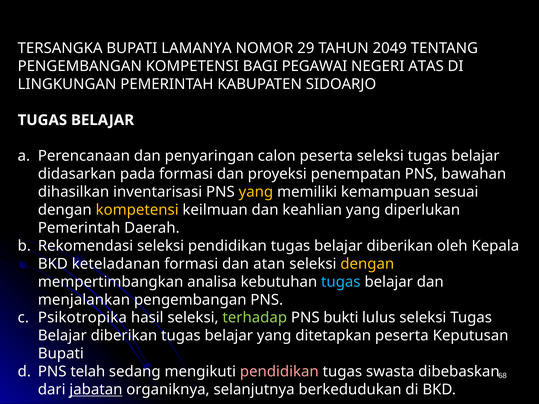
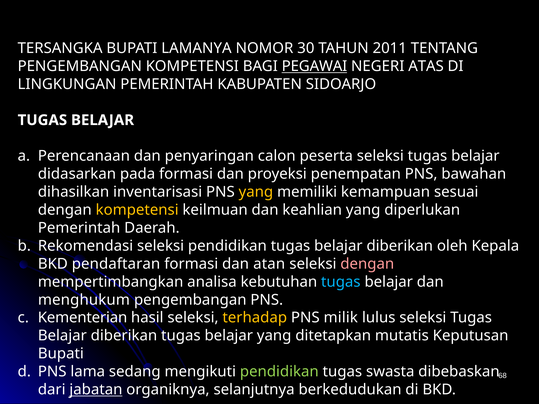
29: 29 -> 30 (306, 48)
2049: 2049 -> 2011 (390, 48)
PEGAWAI underline: none -> present (315, 66)
keteladanan: keteladanan -> pendaftaran (116, 264)
dengan colour: yellow -> pink (367, 264)
menjalankan: menjalankan -> menghukum (84, 300)
Psikotropika: Psikotropika -> Kementerian (83, 318)
terhadap colour: light green -> yellow (255, 318)
bukti: bukti -> milik (341, 318)
ditetapkan peserta: peserta -> mutatis (402, 336)
telah: telah -> lama (88, 372)
pendidikan colour: pink -> light green (279, 372)
